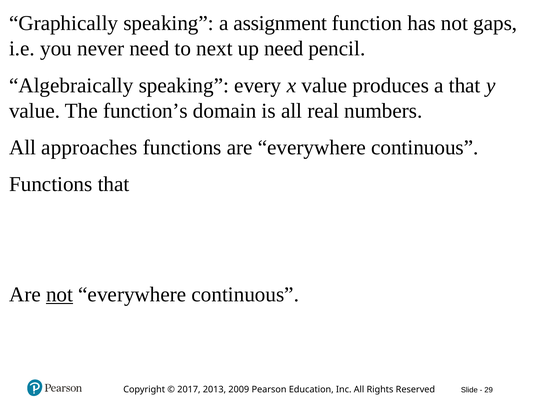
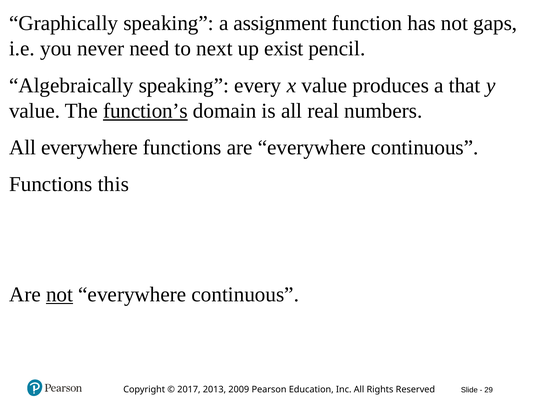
up need: need -> exist (284, 49)
function’s underline: none -> present (145, 111)
All approaches: approaches -> everywhere (90, 148)
Functions that: that -> this (113, 185)
